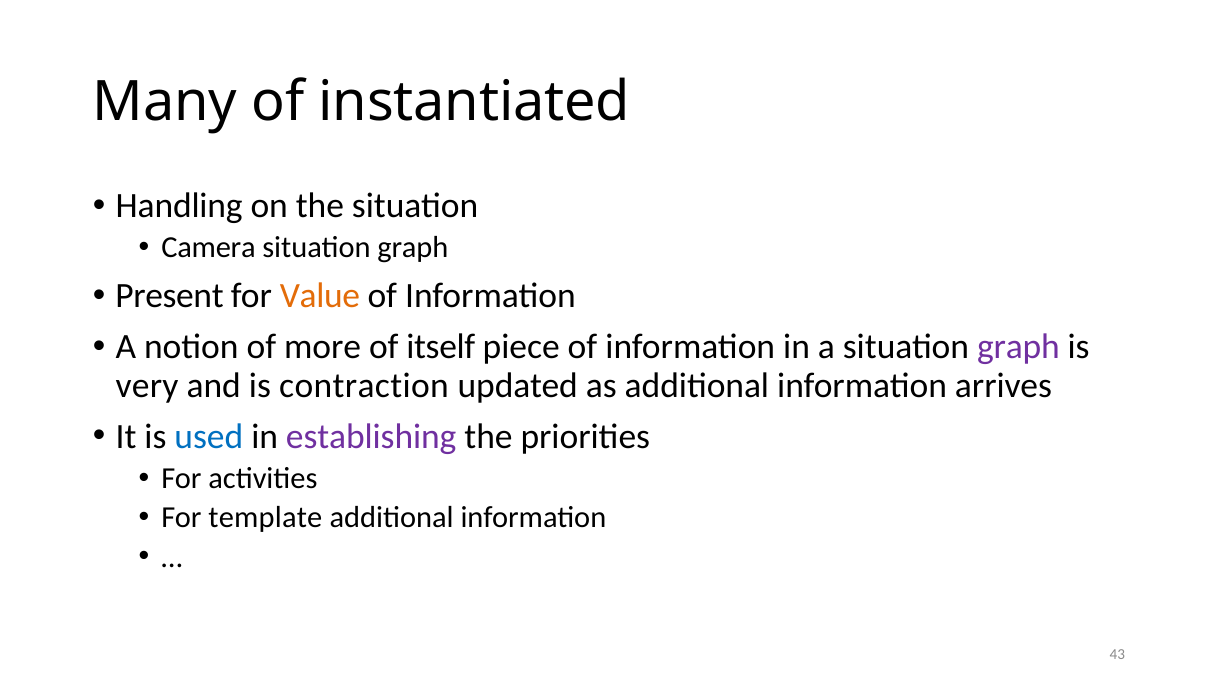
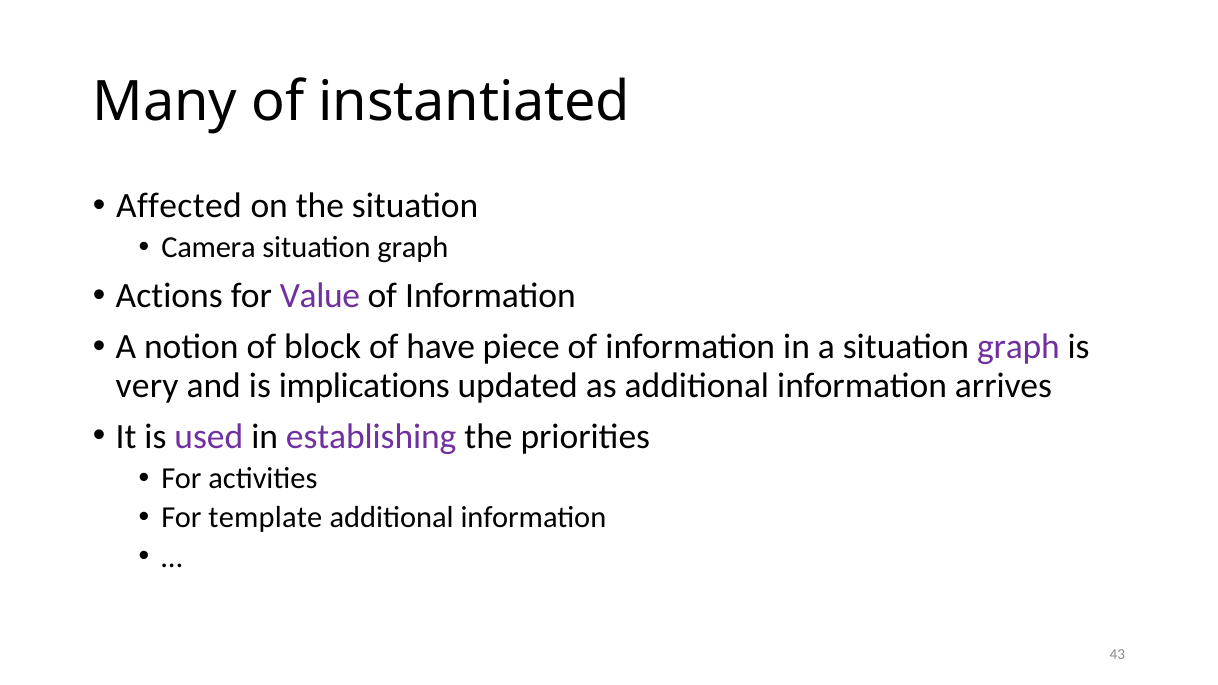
Handling: Handling -> Affected (179, 206)
Present: Present -> Actions (169, 296)
Value colour: orange -> purple (320, 296)
more: more -> block (323, 347)
itself: itself -> have (441, 347)
contraction: contraction -> implications (364, 386)
used colour: blue -> purple (209, 437)
